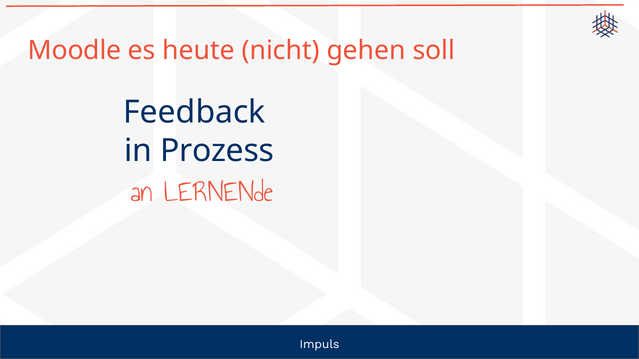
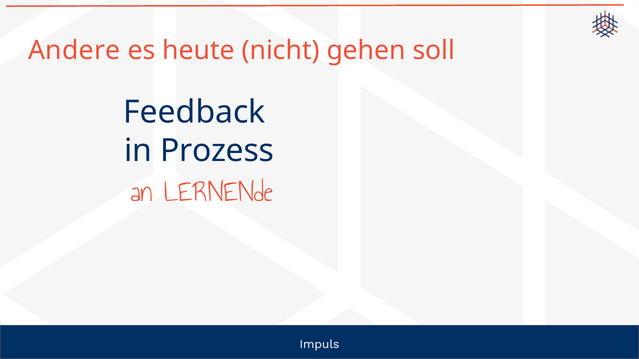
Moodle: Moodle -> Andere (74, 51)
